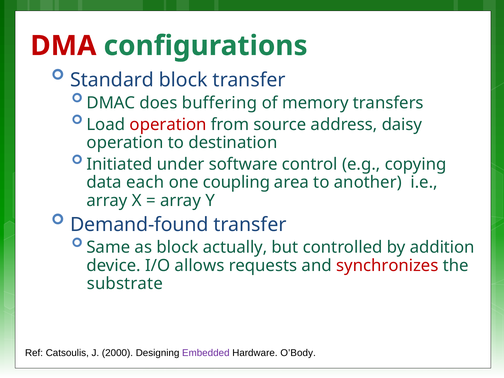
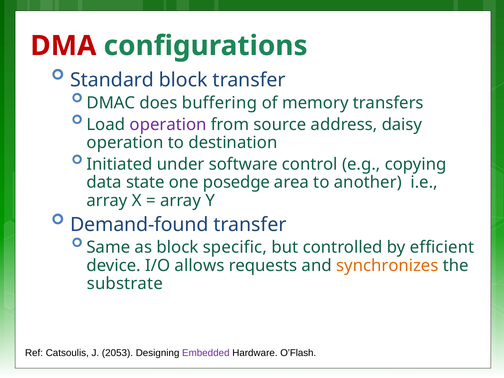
operation colour: red -> purple (168, 124)
each: each -> state (145, 182)
coupling: coupling -> posedge (236, 182)
actually: actually -> specific (235, 247)
addition: addition -> efficient (442, 247)
synchronizes colour: red -> orange (387, 266)
2000: 2000 -> 2053 (117, 353)
O’Body: O’Body -> O’Flash (298, 353)
